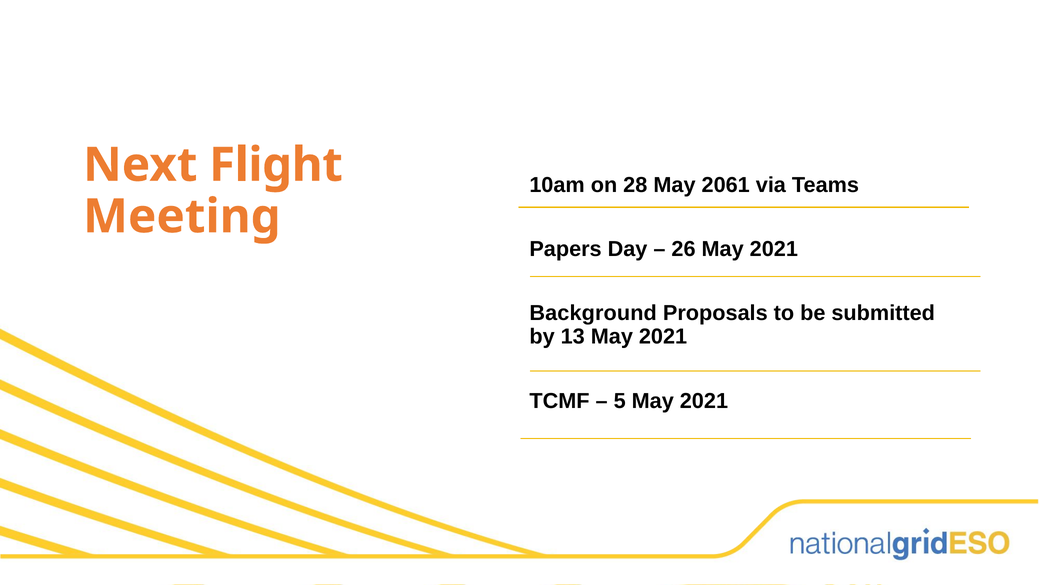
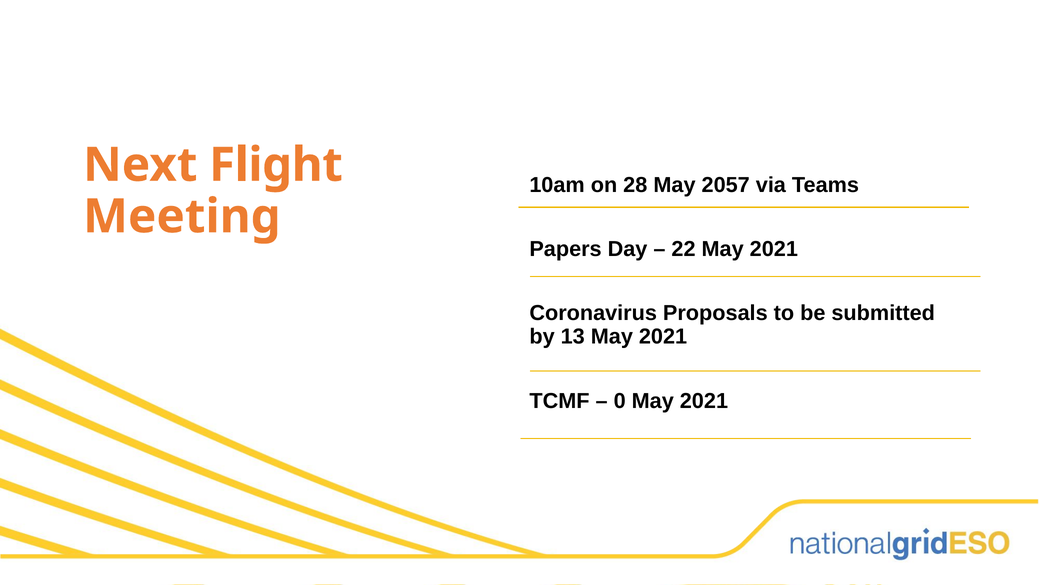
2061: 2061 -> 2057 (726, 185)
26: 26 -> 22 (684, 249)
Background: Background -> Coronavirus (593, 313)
5: 5 -> 0 (620, 401)
